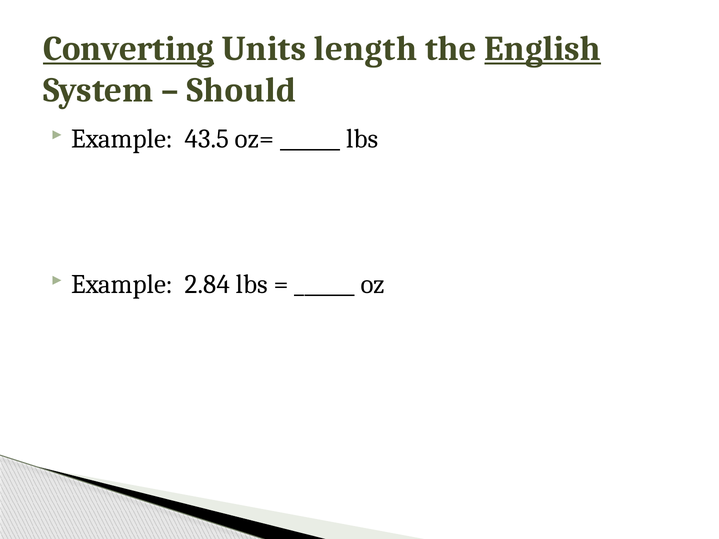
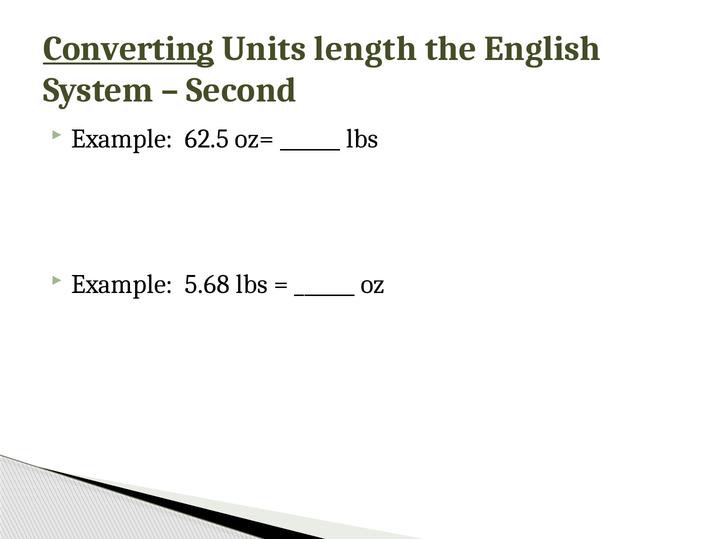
English underline: present -> none (543, 49)
Should: Should -> Second (242, 90)
43.5: 43.5 -> 62.5 (207, 139)
2.84: 2.84 -> 5.68 (207, 285)
